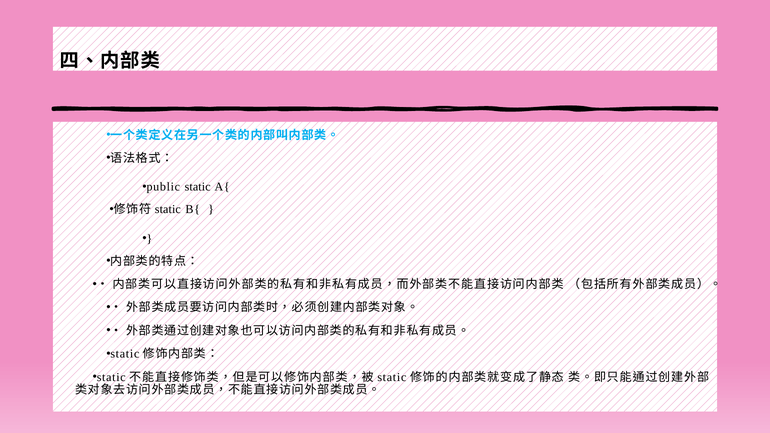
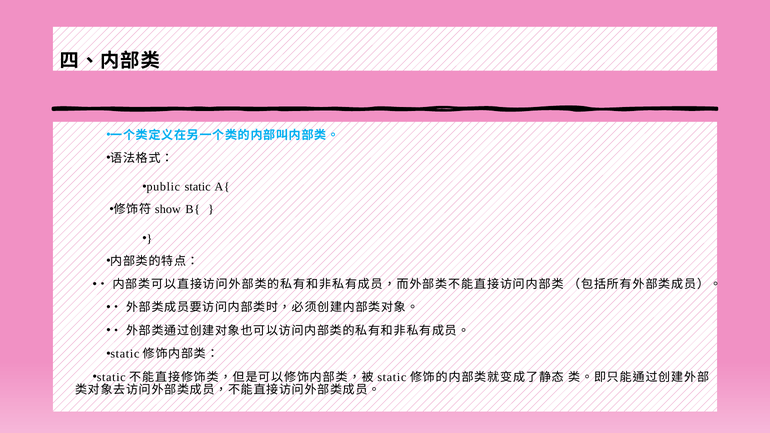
static: static -> show (168, 209)
